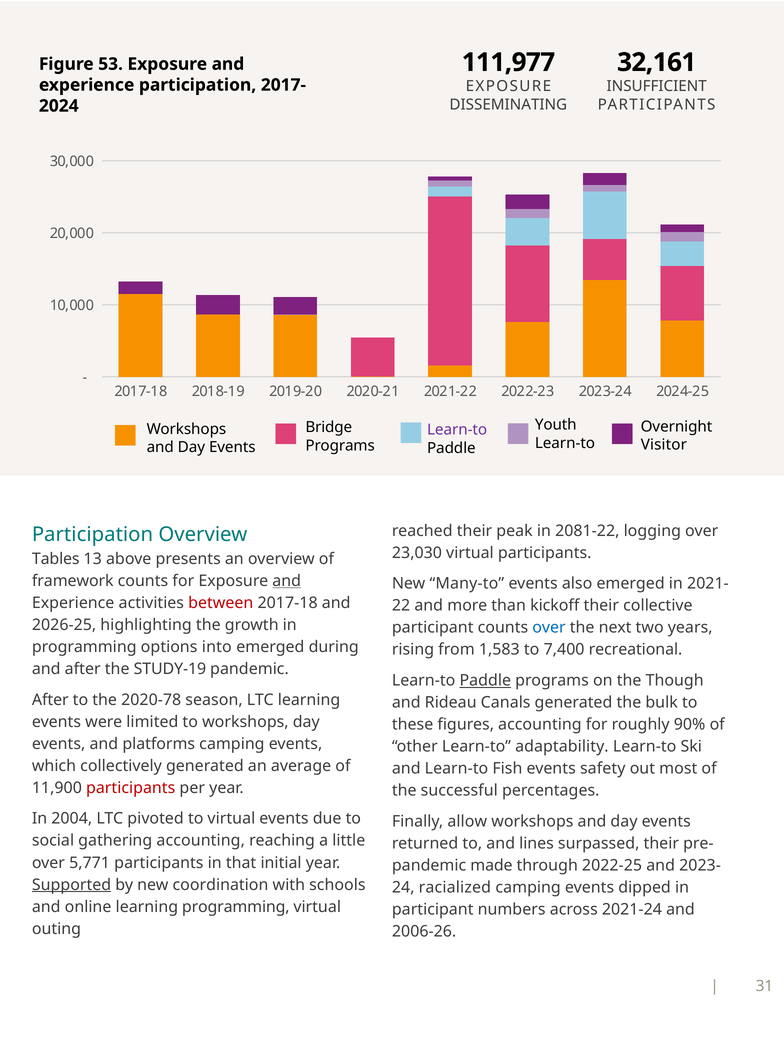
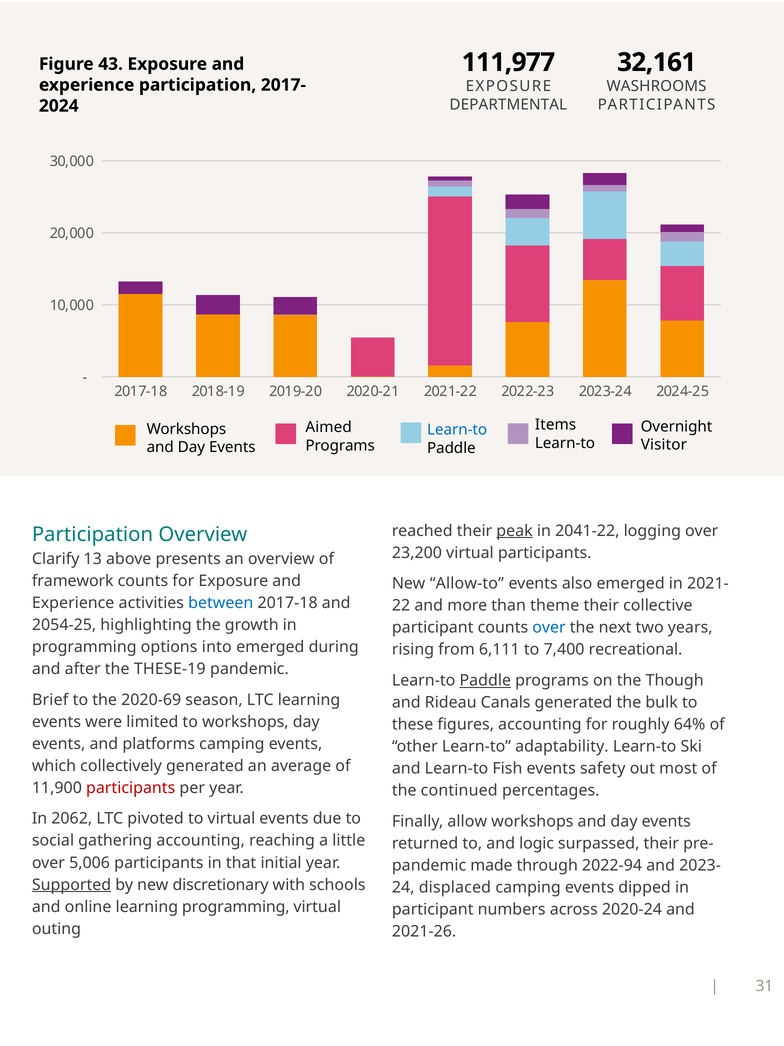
53: 53 -> 43 (111, 64)
INSUFFICIENT: INSUFFICIENT -> WASHROOMS (657, 86)
DISSEMINATING: DISSEMINATING -> DEPARTMENTAL (508, 105)
Youth: Youth -> Items (556, 425)
Bridge: Bridge -> Aimed (329, 427)
Learn-to colour: purple -> blue (457, 430)
peak underline: none -> present (515, 530)
2081-22: 2081-22 -> 2041-22 (587, 530)
23,030: 23,030 -> 23,200 (417, 553)
Tables: Tables -> Clarify (56, 559)
and underline: present -> none (287, 581)
Many-to: Many-to -> Allow-to (467, 583)
between colour: red -> blue (221, 603)
kickoff: kickoff -> theme (555, 605)
2026-25: 2026-25 -> 2054-25 (64, 625)
1,583: 1,583 -> 6,111 (499, 649)
STUDY-19: STUDY-19 -> THESE-19 (170, 669)
After: After -> Brief (50, 699)
2020-78: 2020-78 -> 2020-69 (151, 699)
90%: 90% -> 64% (690, 724)
successful: successful -> continued (459, 790)
2004: 2004 -> 2062 (72, 818)
lines: lines -> logic (537, 843)
5,771: 5,771 -> 5,006 (90, 862)
2022-25: 2022-25 -> 2022-94 (612, 865)
coordination: coordination -> discretionary (221, 884)
racialized: racialized -> displaced (455, 887)
2021-24: 2021-24 -> 2020-24 (632, 909)
2006-26: 2006-26 -> 2021-26 (424, 931)
